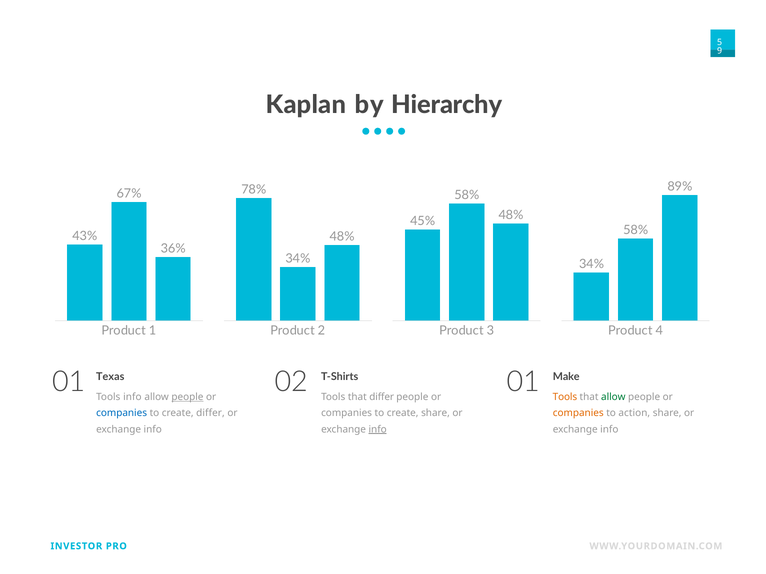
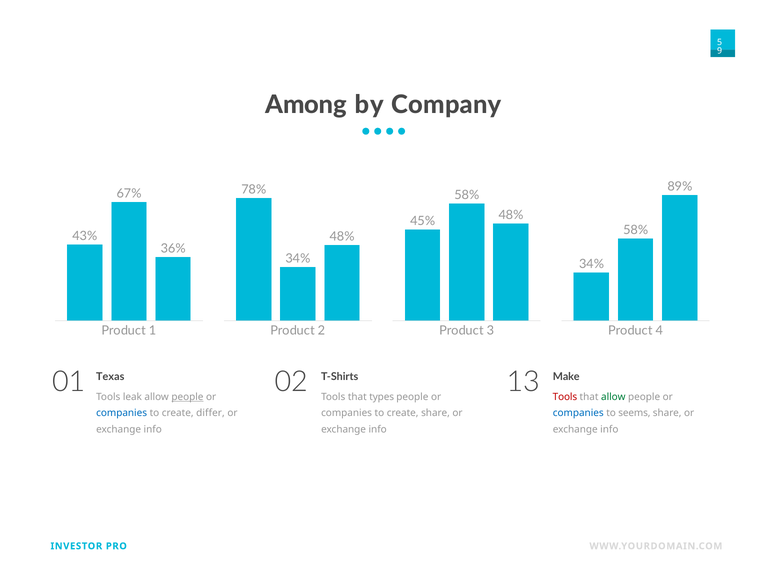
Kaplan: Kaplan -> Among (306, 105)
Hierarchy: Hierarchy -> Company (446, 105)
T-Shirts 01: 01 -> 13 (523, 382)
Tools info: info -> leak (132, 397)
that differ: differ -> types (382, 397)
Tools colour: orange -> red (565, 397)
companies colour: orange -> blue (578, 414)
action: action -> seems (634, 414)
info underline: present -> none (378, 430)
